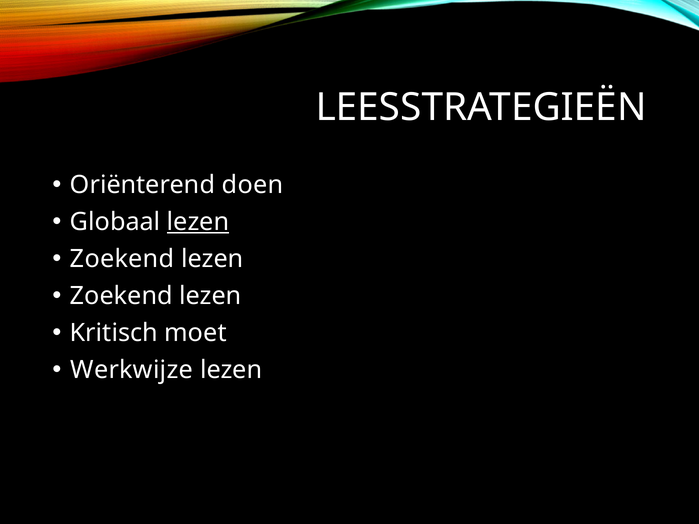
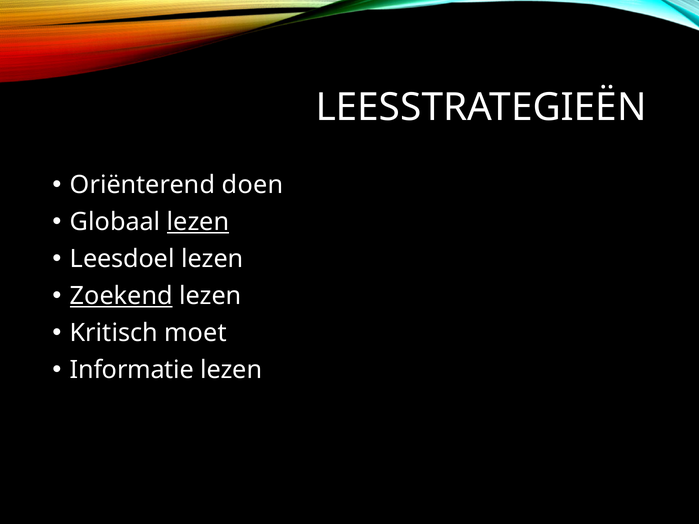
Zoekend: Zoekend -> Leesdoel (122, 259)
Zoekend underline: none -> present (121, 296)
Werkwijze: Werkwijze -> Informatie (132, 370)
